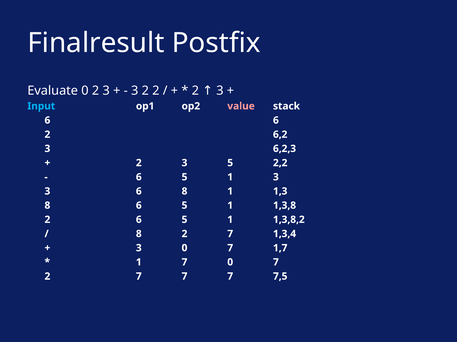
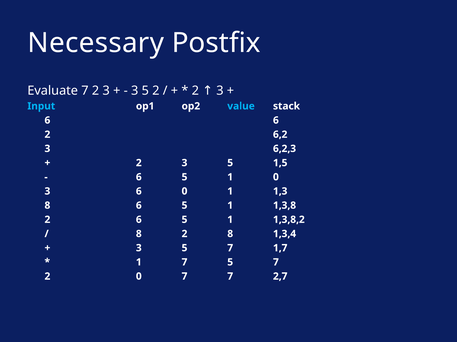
Finalresult: Finalresult -> Necessary (96, 43)
Evaluate 0: 0 -> 7 (85, 91)
2: 2 -> 5 (145, 91)
value colour: pink -> light blue (241, 106)
2,2: 2,2 -> 1,5 (280, 163)
1 3: 3 -> 0 (276, 177)
6 8: 8 -> 0 (184, 192)
8 2 7: 7 -> 8 (230, 234)
0: 0 -> 5 (184, 248)
7 0: 0 -> 5 (230, 263)
7: 7 -> 0 (139, 277)
7,5: 7,5 -> 2,7 (280, 277)
